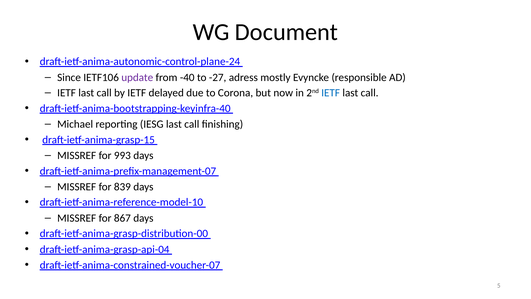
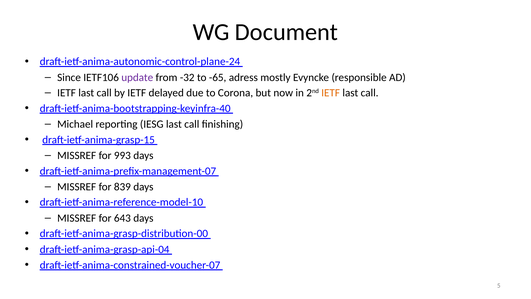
-40: -40 -> -32 (187, 77)
-27: -27 -> -65 (218, 77)
IETF colour: blue -> orange (331, 93)
867: 867 -> 643 (122, 218)
